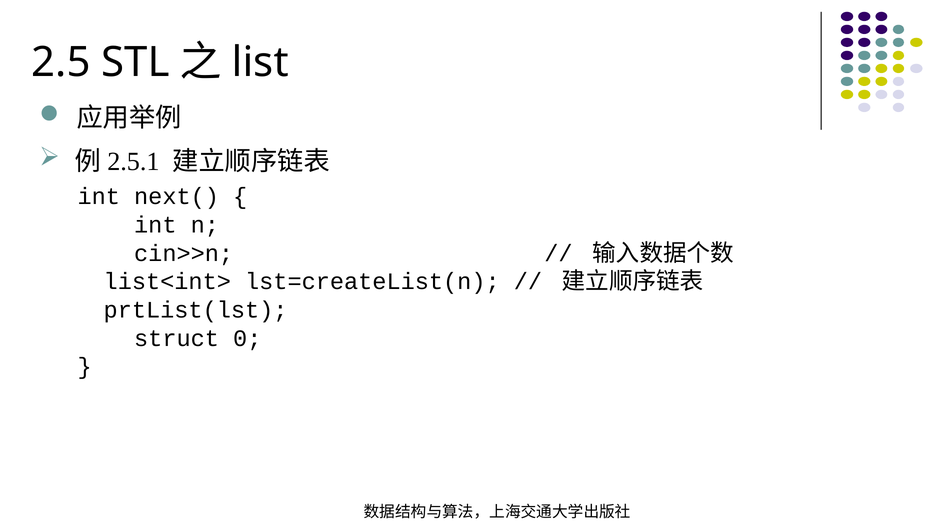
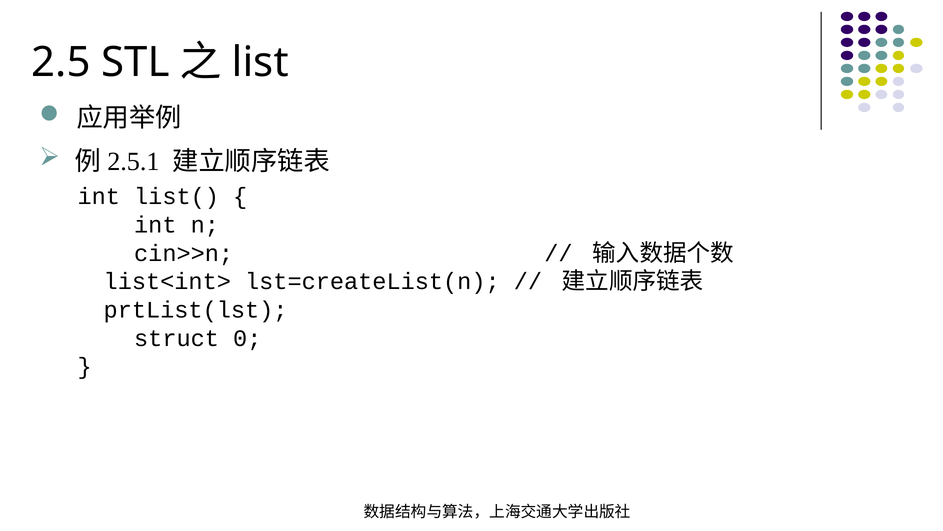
next(: next( -> list( (177, 196)
